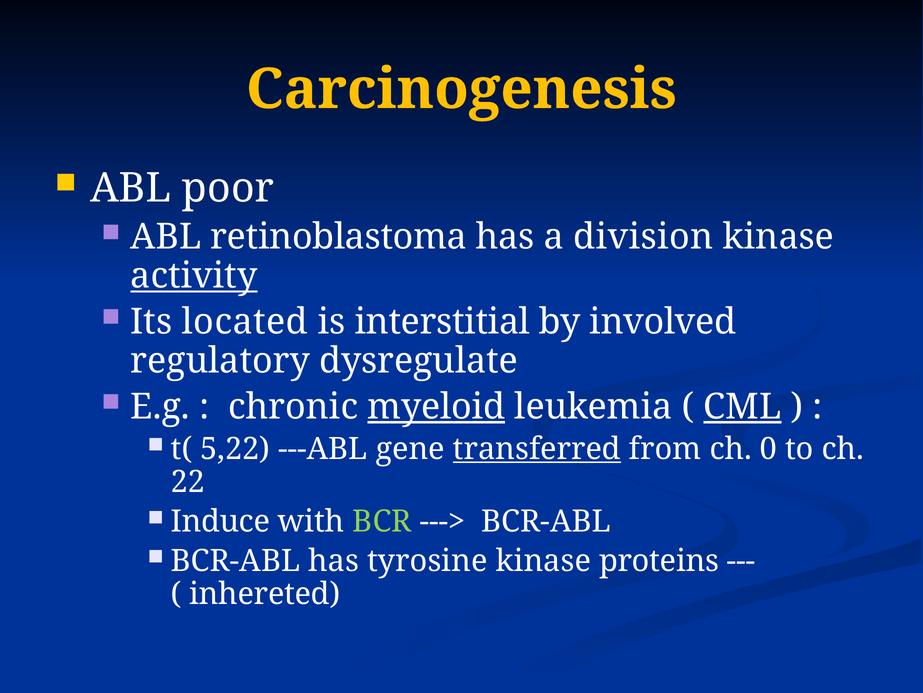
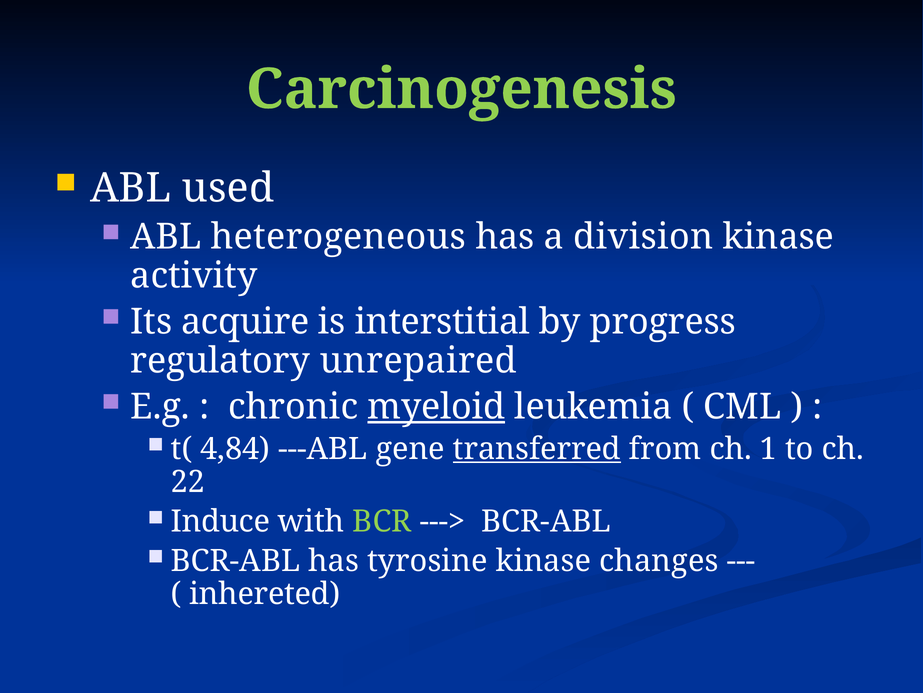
Carcinogenesis colour: yellow -> light green (461, 89)
poor: poor -> used (228, 188)
retinoblastoma: retinoblastoma -> heterogeneous (338, 237)
activity underline: present -> none (194, 276)
located: located -> acquire (245, 322)
involved: involved -> progress (663, 322)
dysregulate: dysregulate -> unrepaired (418, 360)
CML underline: present -> none (742, 406)
5,22: 5,22 -> 4,84 (235, 449)
0: 0 -> 1 (768, 449)
proteins: proteins -> changes (659, 560)
